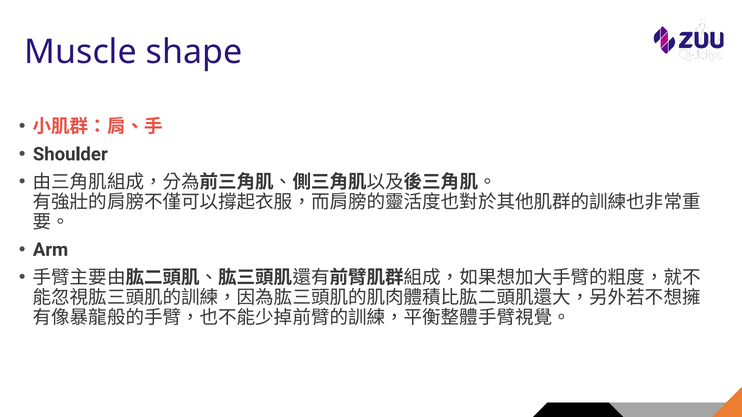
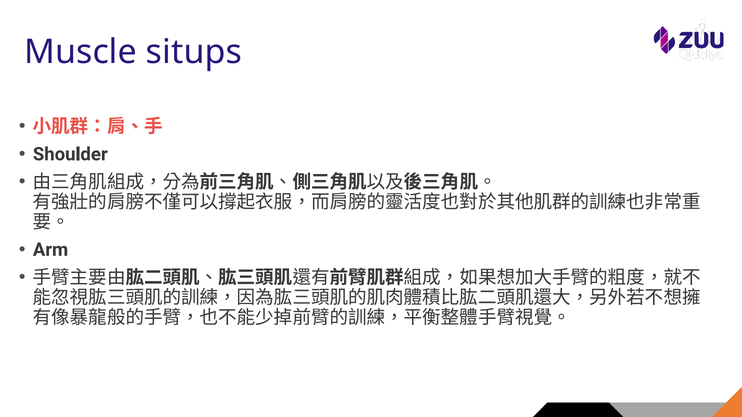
shape: shape -> situps (194, 52)
